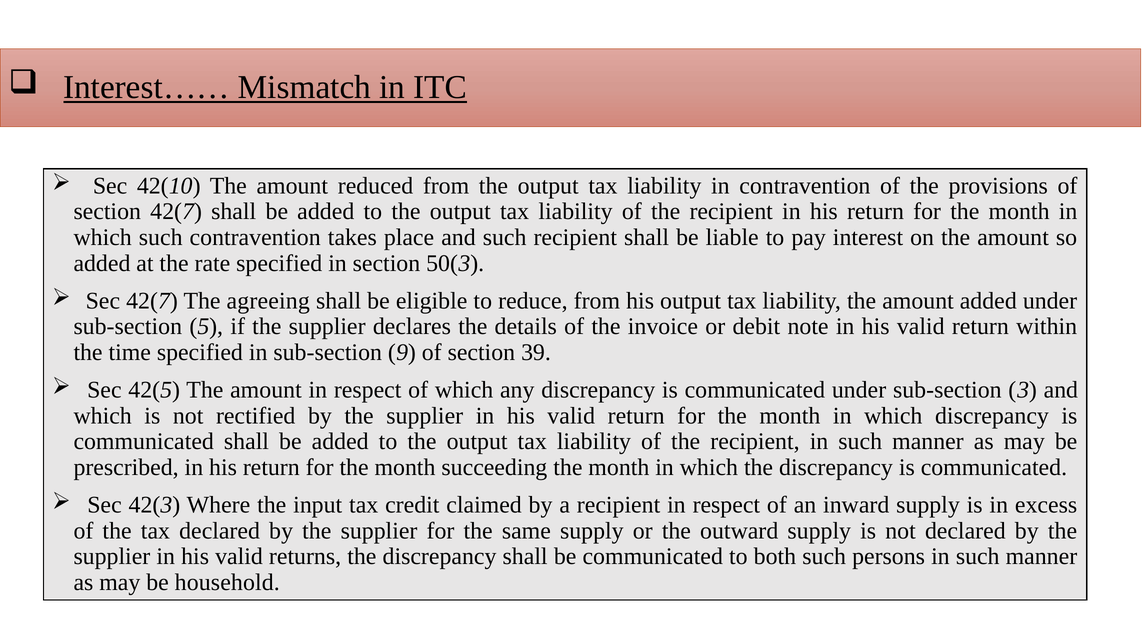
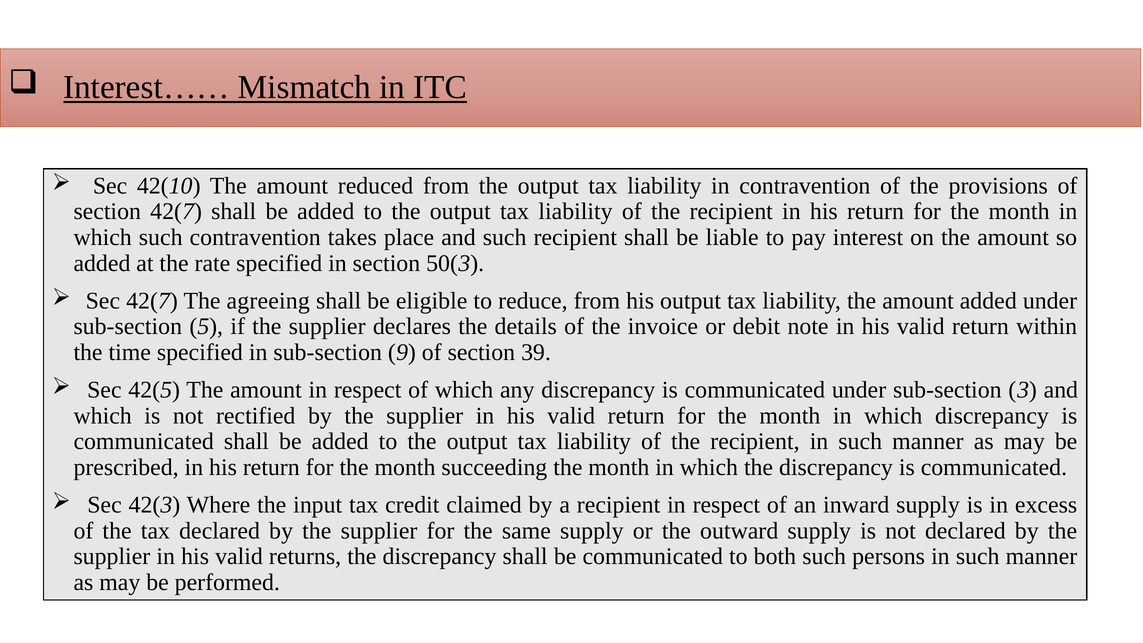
household: household -> performed (227, 582)
